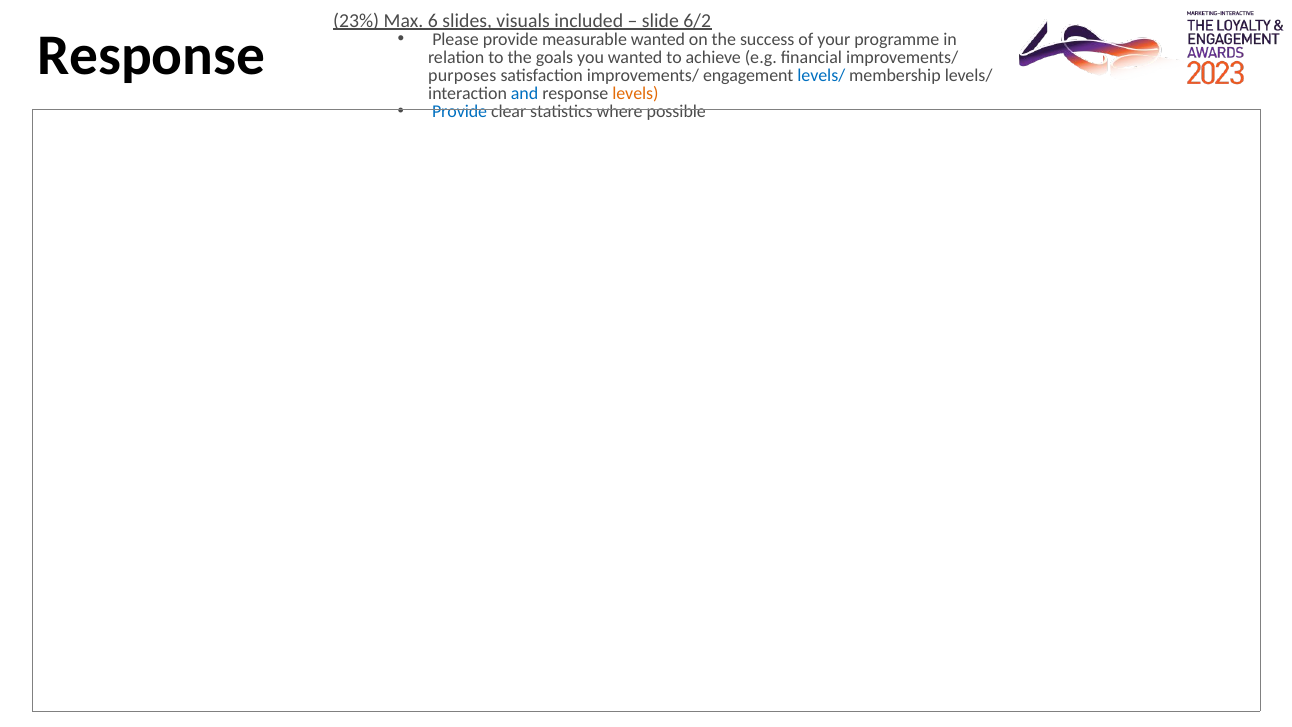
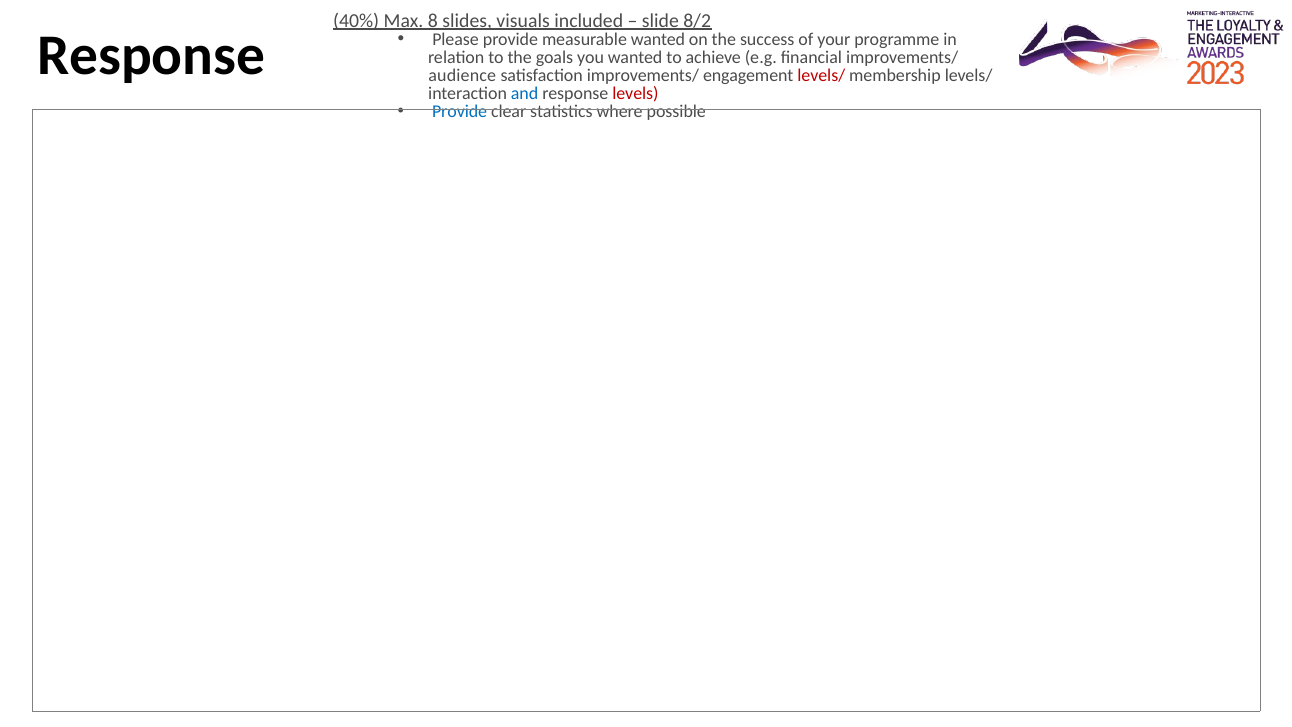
23%: 23% -> 40% (356, 21)
6: 6 -> 8 (433, 21)
6/2: 6/2 -> 8/2 (697, 21)
purposes: purposes -> audience (462, 76)
levels/ colour: blue -> red (821, 76)
levels colour: orange -> red (635, 93)
